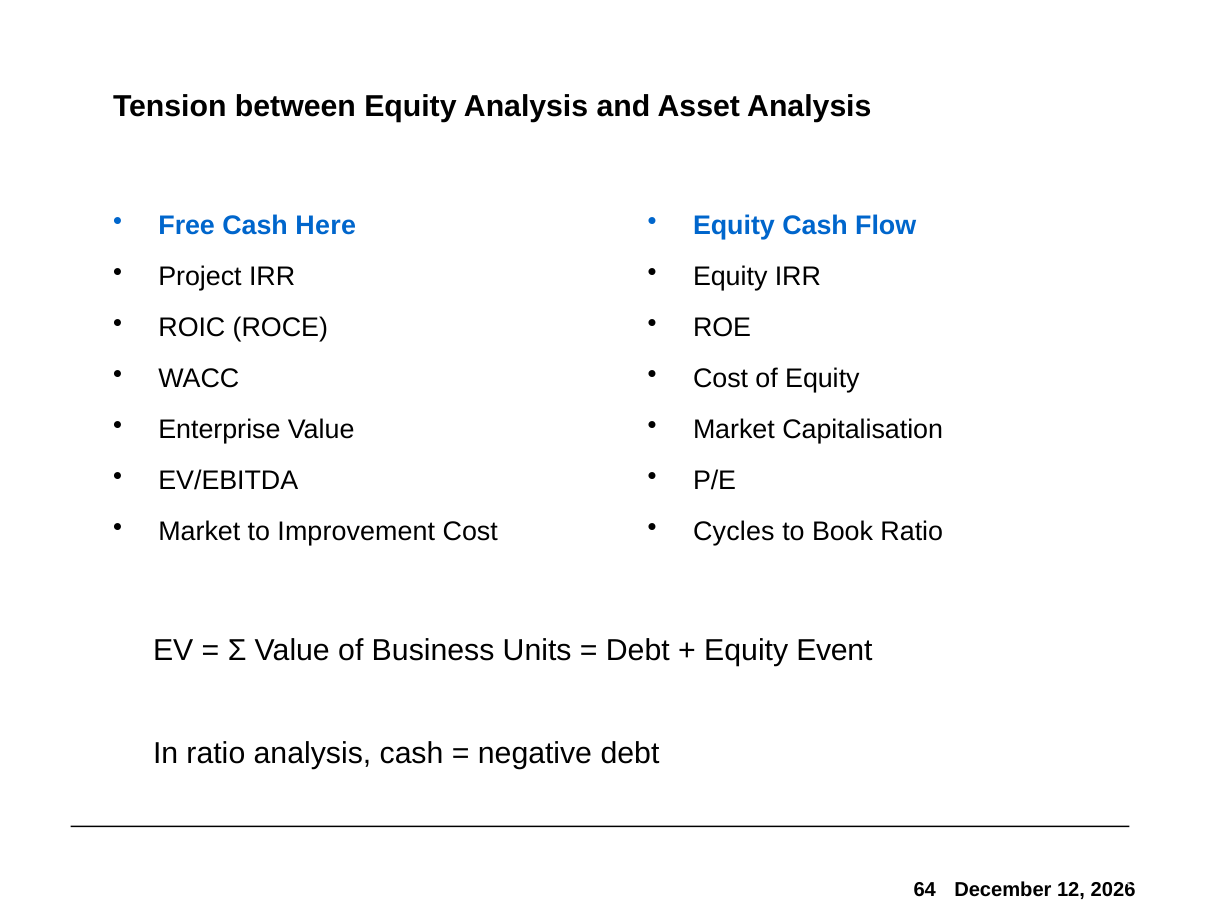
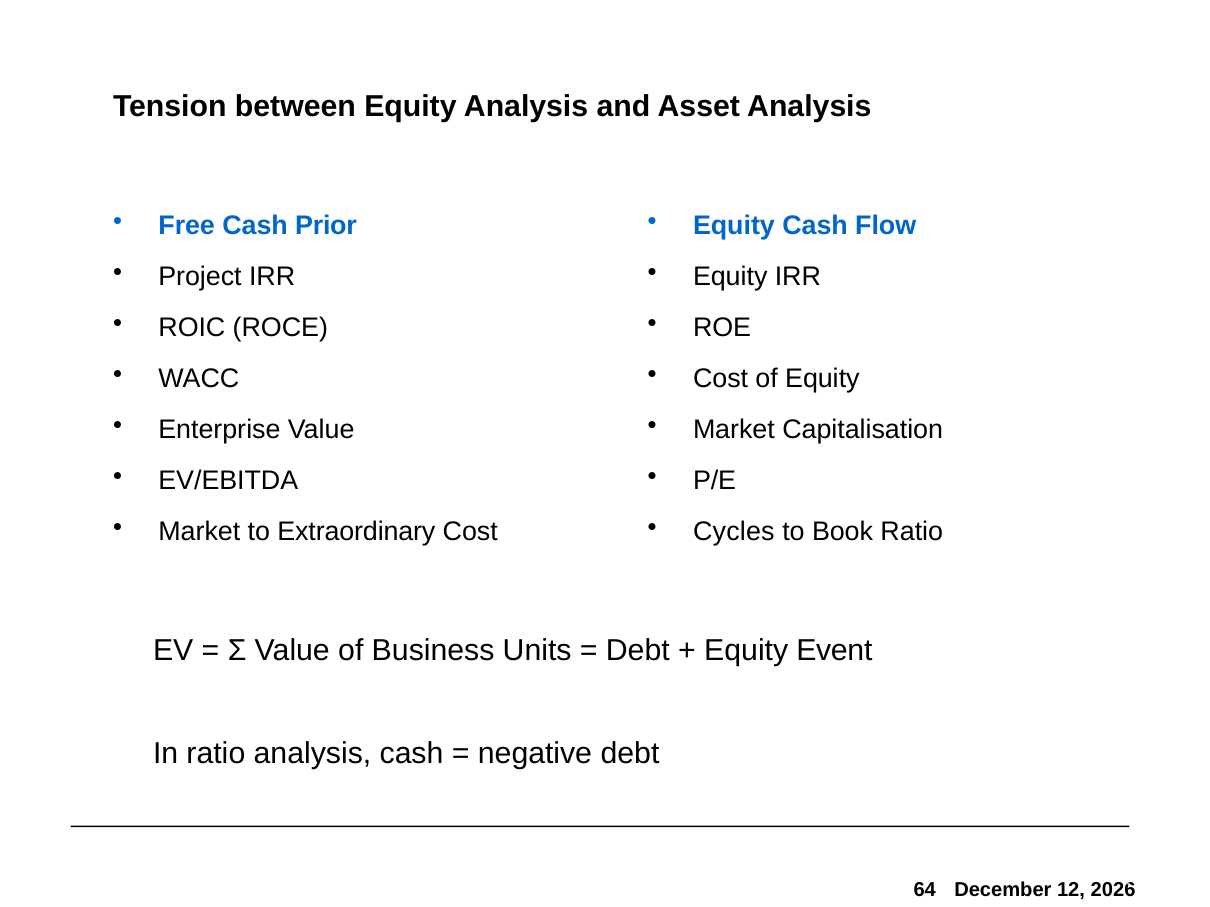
Here: Here -> Prior (326, 226)
Improvement: Improvement -> Extraordinary (356, 532)
